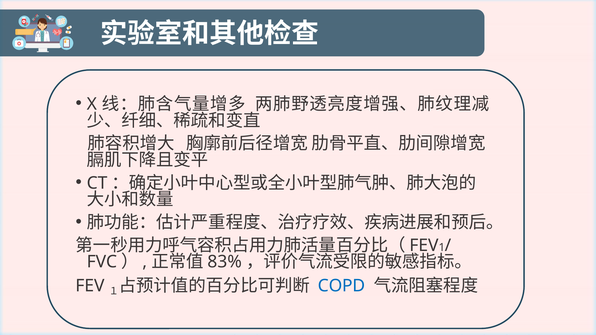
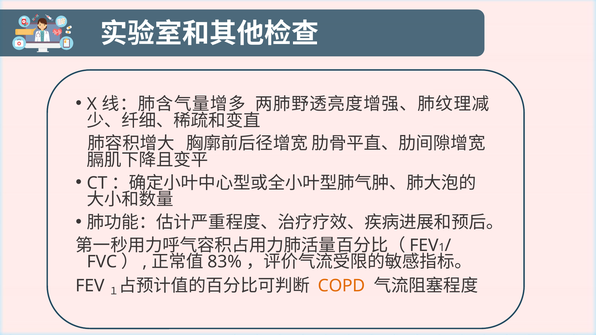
COPD colour: blue -> orange (342, 286)
